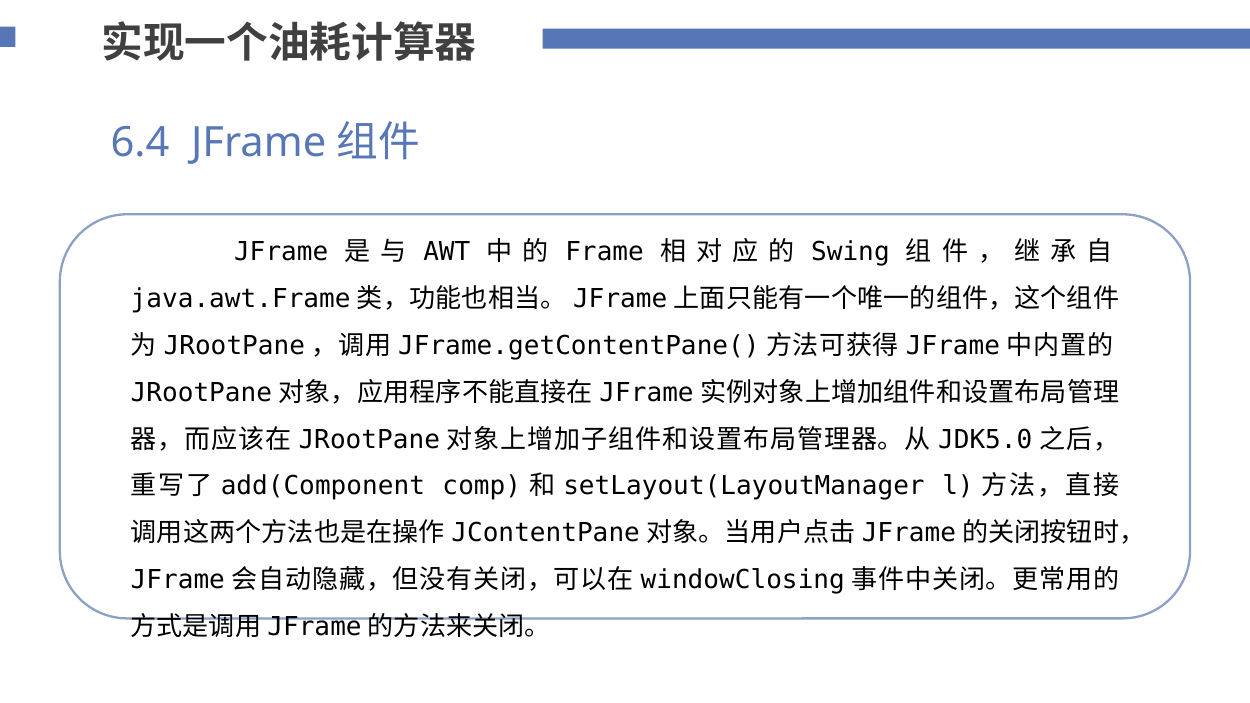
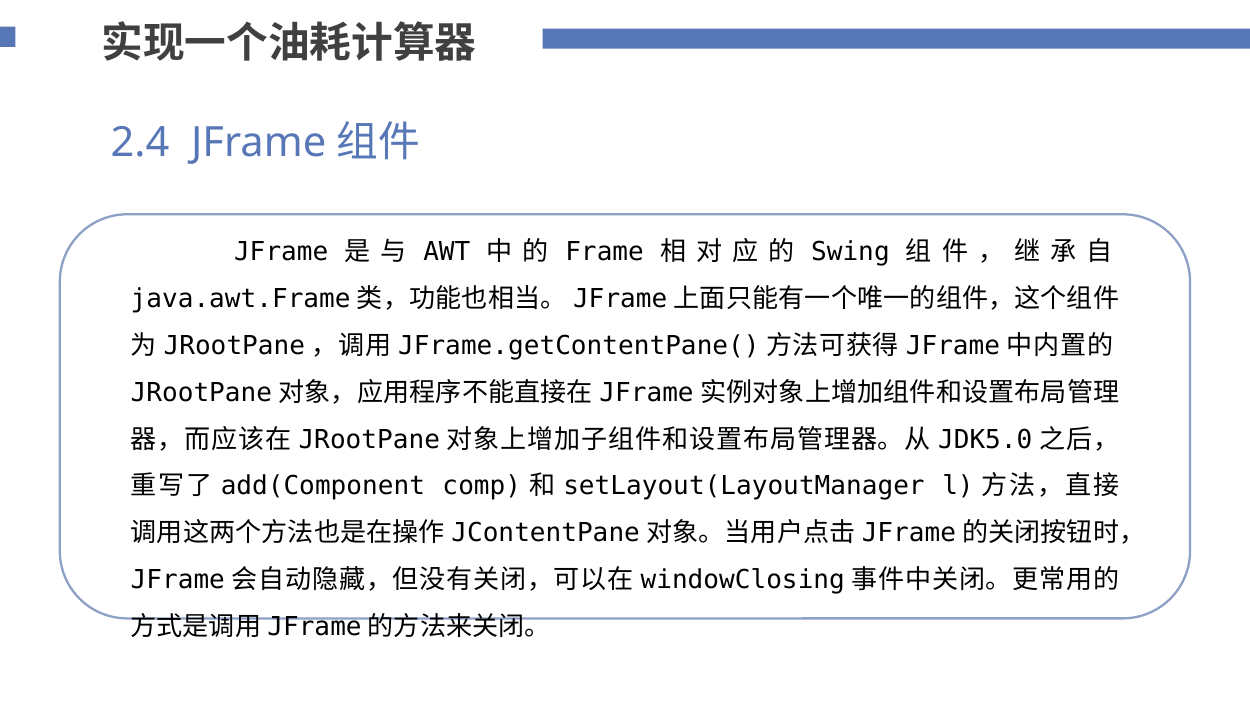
6.4: 6.4 -> 2.4 (140, 142)
